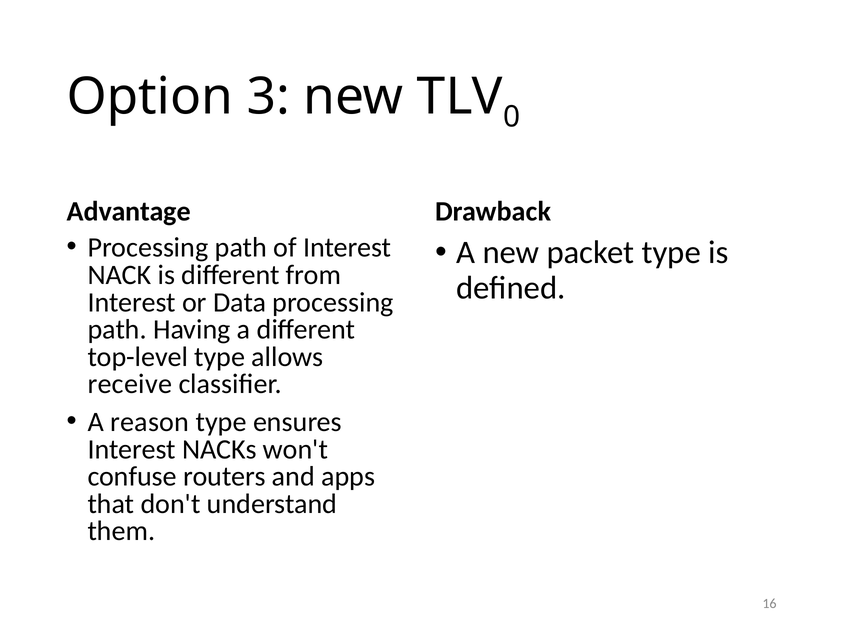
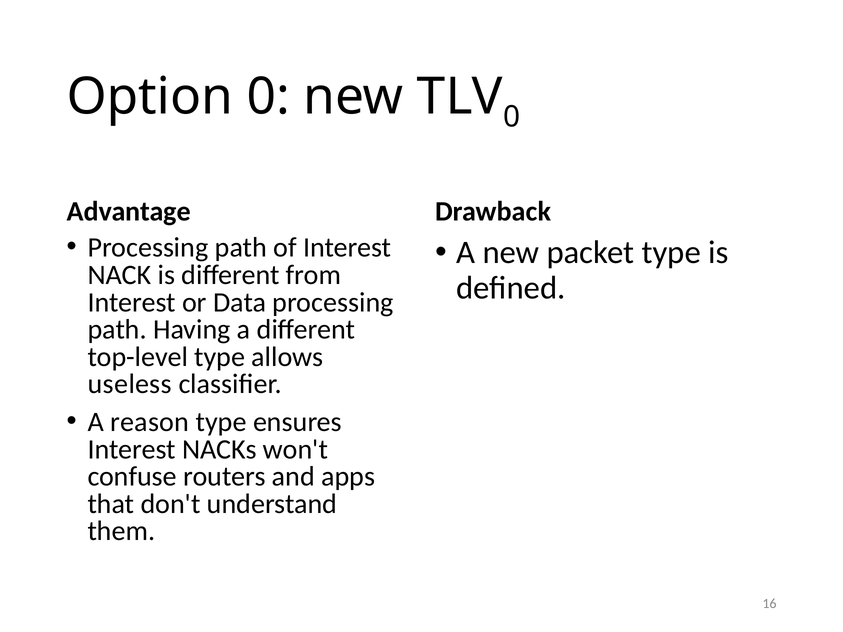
Option 3: 3 -> 0 (268, 97)
receive: receive -> useless (130, 384)
